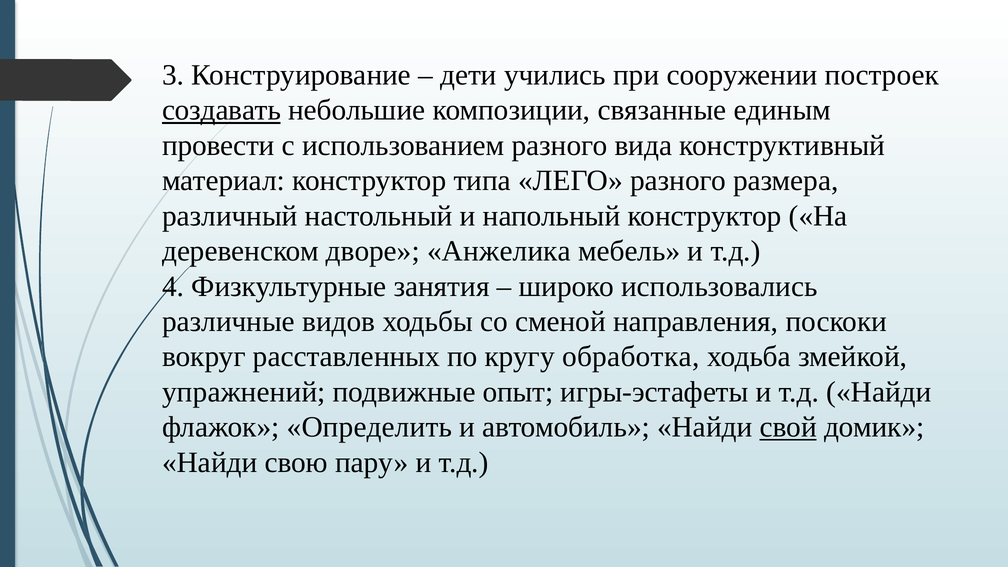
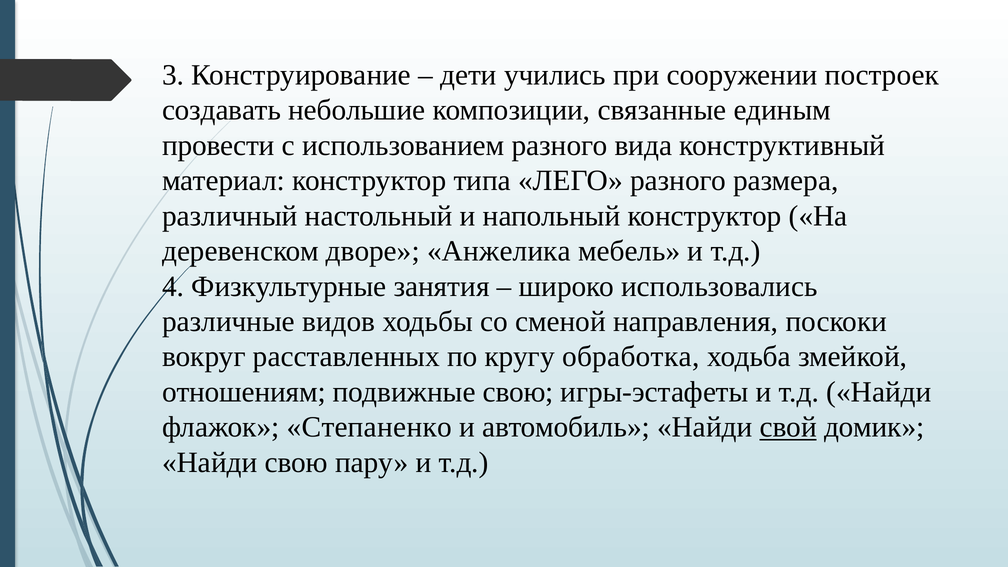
создавать underline: present -> none (222, 110)
упражнений: упражнений -> отношениям (244, 392)
подвижные опыт: опыт -> свою (518, 392)
Определить: Определить -> Степаненко (369, 427)
